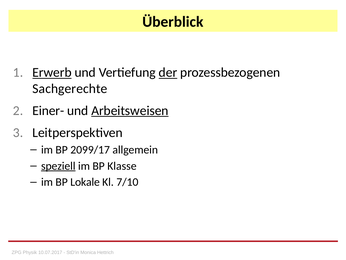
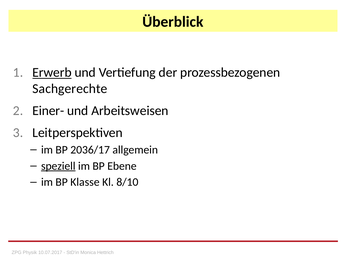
der underline: present -> none (168, 72)
Arbeitsweisen underline: present -> none (130, 110)
2099/17: 2099/17 -> 2036/17 (90, 150)
Klasse: Klasse -> Ebene (122, 166)
Lokale: Lokale -> Klasse (85, 182)
7/10: 7/10 -> 8/10 (127, 182)
